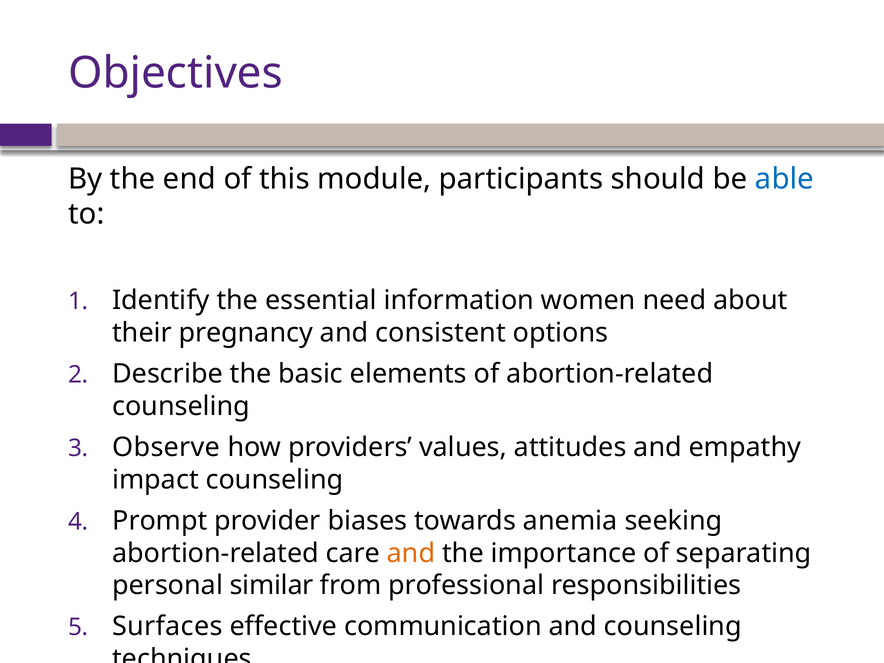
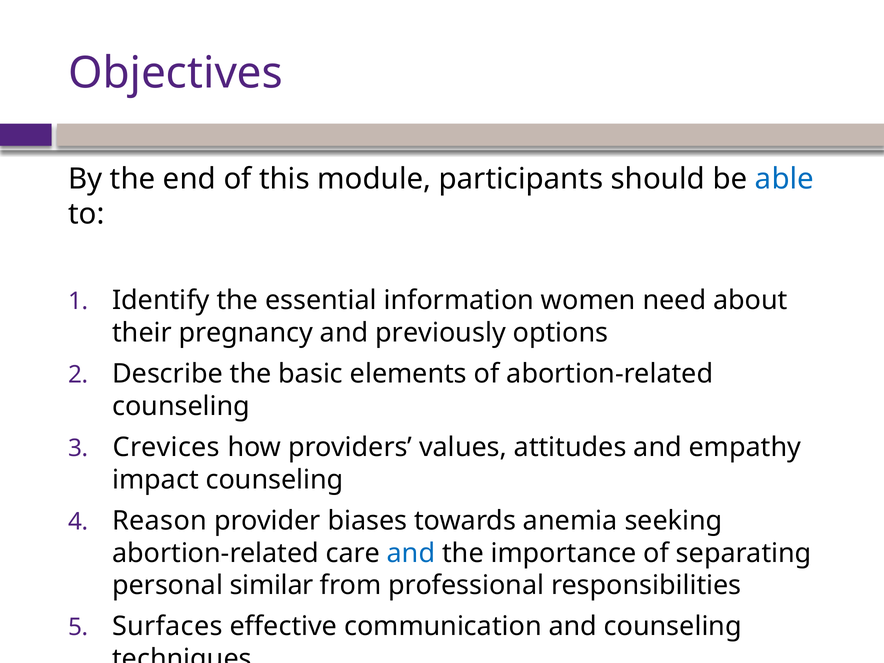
consistent: consistent -> previously (441, 333)
Observe: Observe -> Crevices (166, 447)
Prompt: Prompt -> Reason (160, 521)
and colour: orange -> blue (411, 553)
